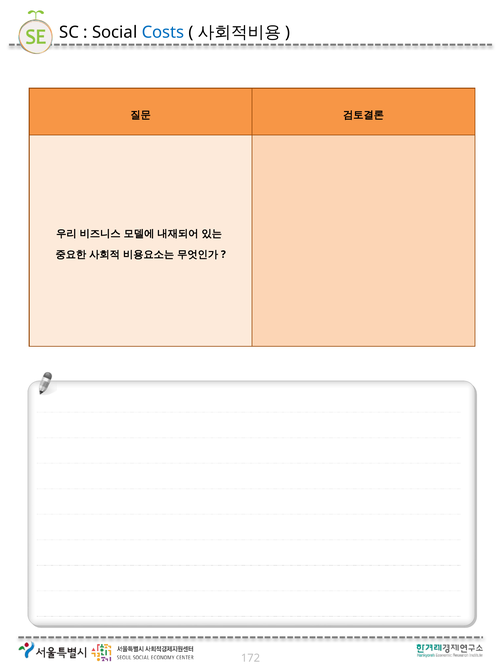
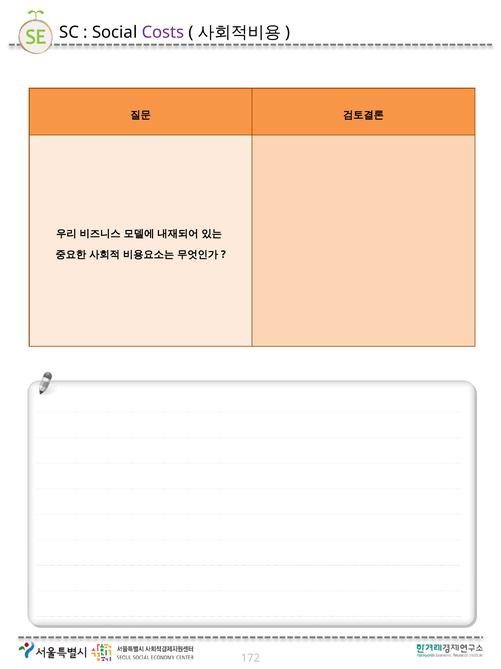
Costs colour: blue -> purple (163, 32)
